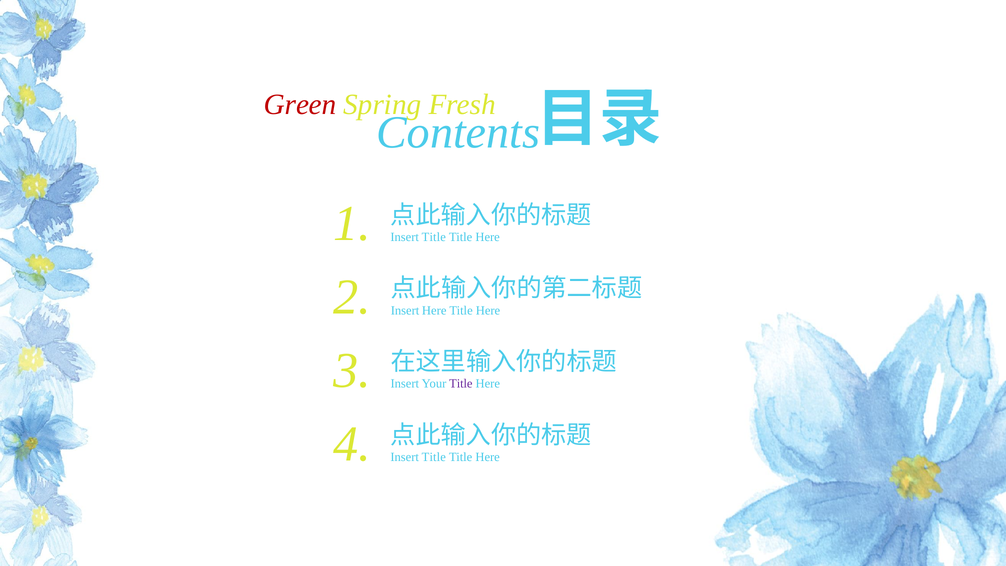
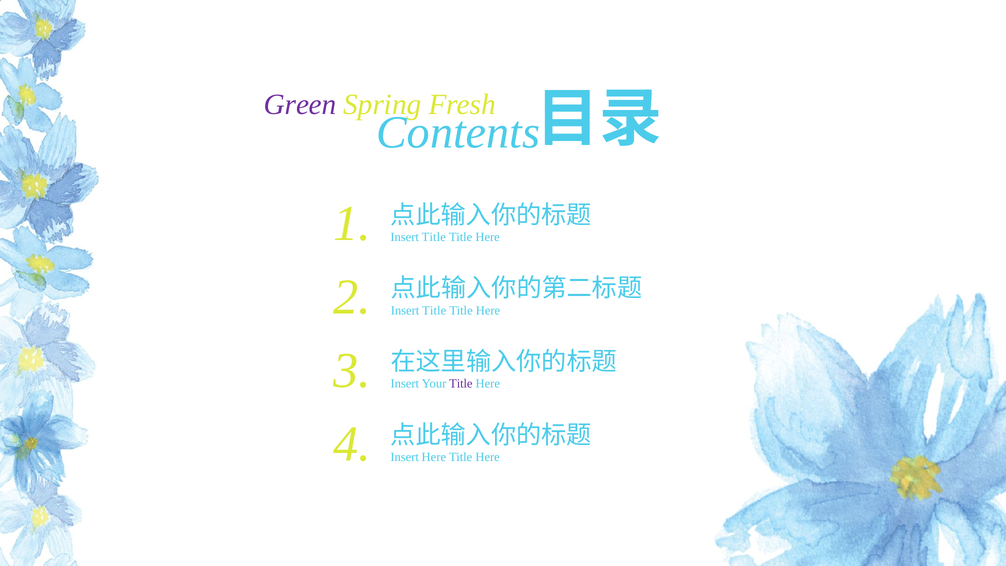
Green colour: red -> purple (300, 105)
Here: Here -> Title (434, 310)
Title: Title -> Here (434, 457)
